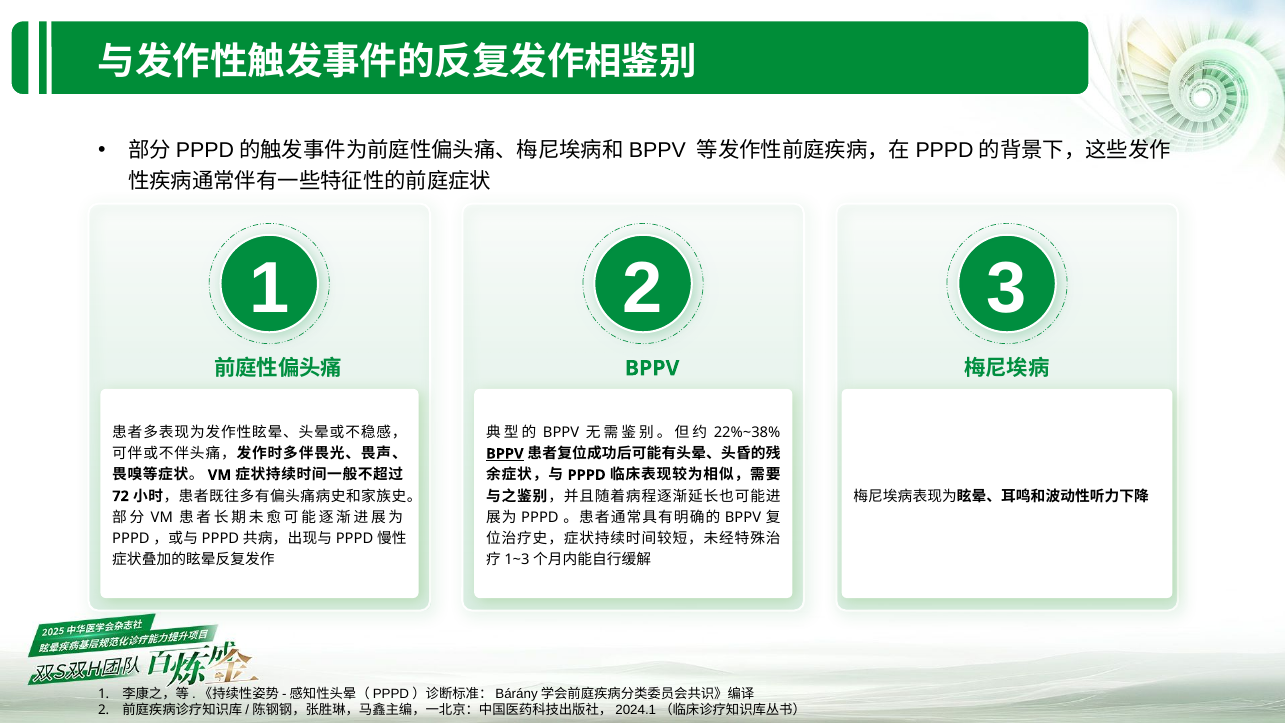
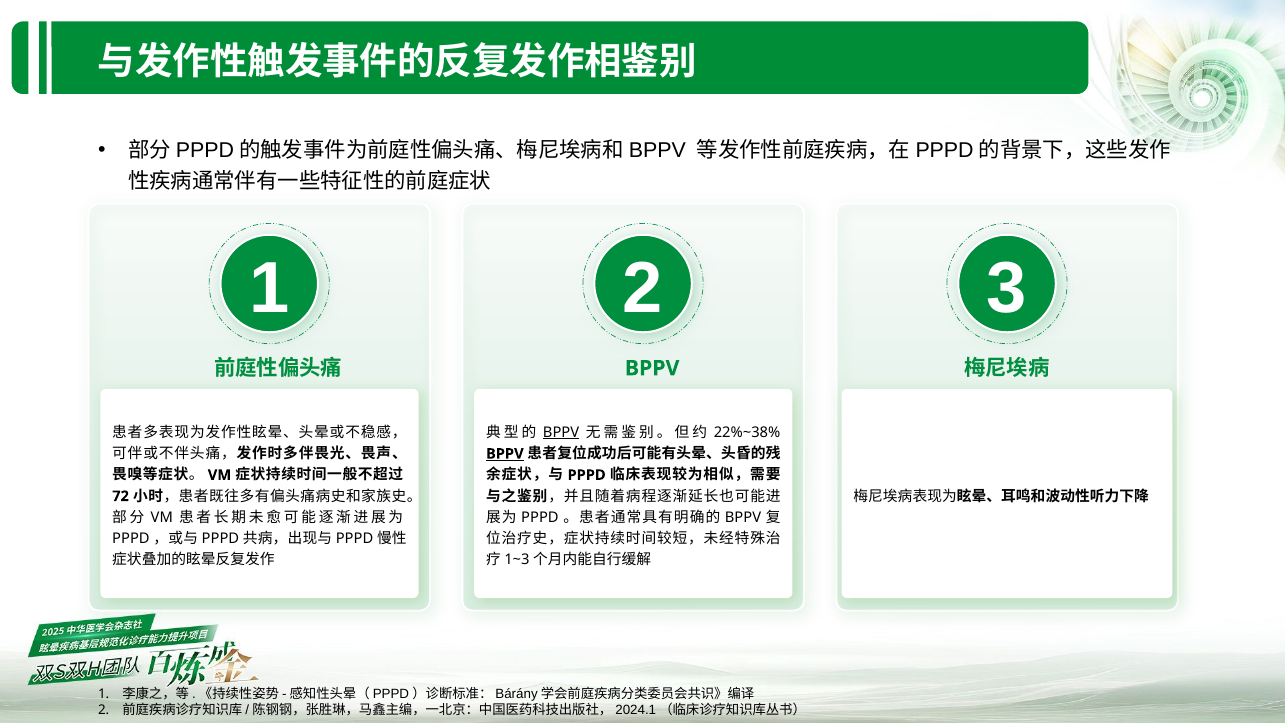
BPPV underline: none -> present (561, 432)
